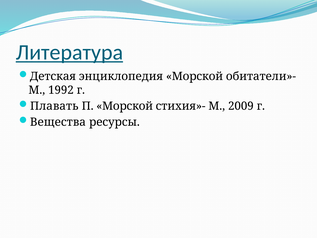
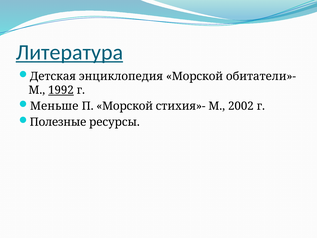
1992 underline: none -> present (61, 90)
Плавать: Плавать -> Меньше (54, 106)
2009: 2009 -> 2002 (241, 106)
Вещества: Вещества -> Полезные (58, 122)
